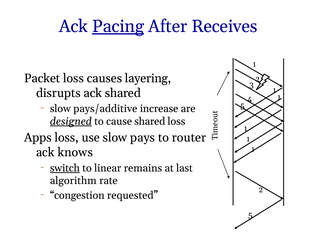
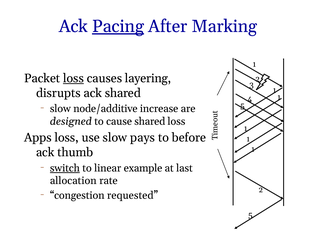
Receives: Receives -> Marking (224, 26)
loss underline: none -> present (73, 78)
pays/additive: pays/additive -> node/additive (105, 109)
designed underline: present -> none (71, 121)
router: router -> before (189, 138)
knows: knows -> thumb (75, 152)
remains: remains -> example (143, 168)
algorithm: algorithm -> allocation (73, 181)
